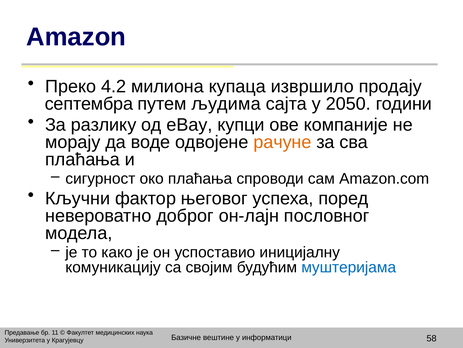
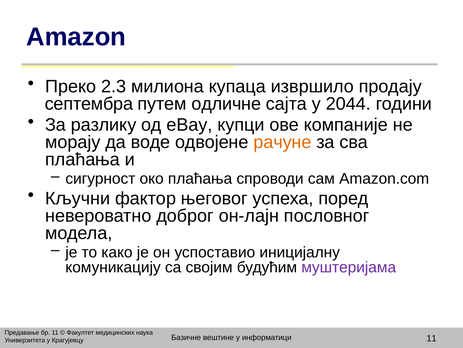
4.2: 4.2 -> 2.3 (114, 86)
људима: људима -> одличне (226, 104)
2050: 2050 -> 2044 (348, 104)
муштеријама colour: blue -> purple (349, 267)
информатици 58: 58 -> 11 (432, 338)
